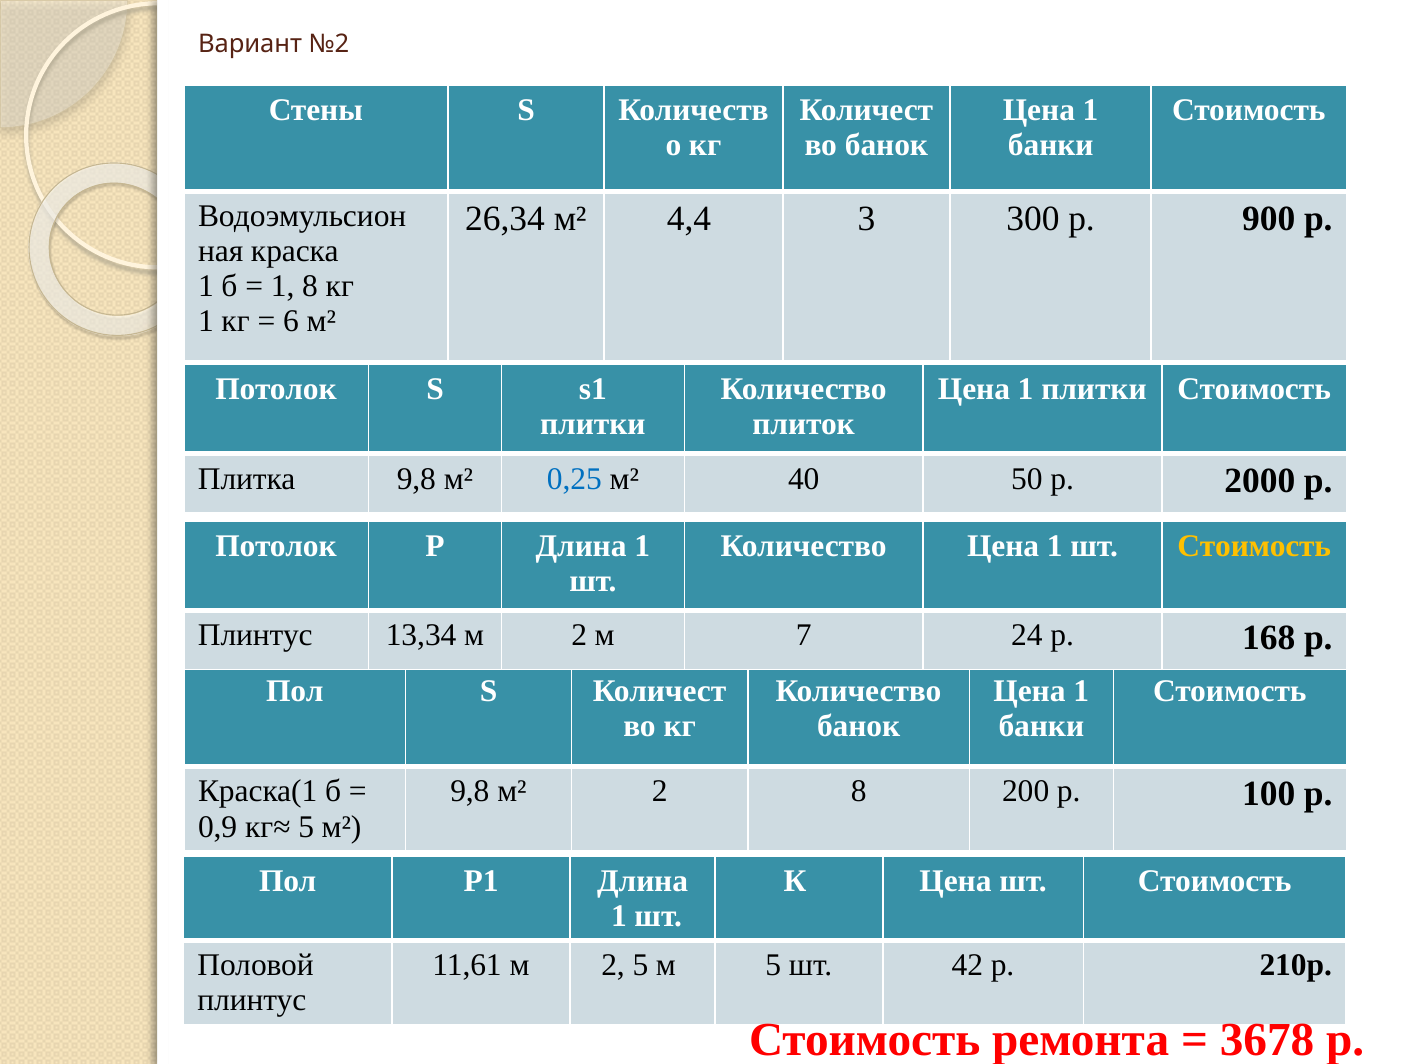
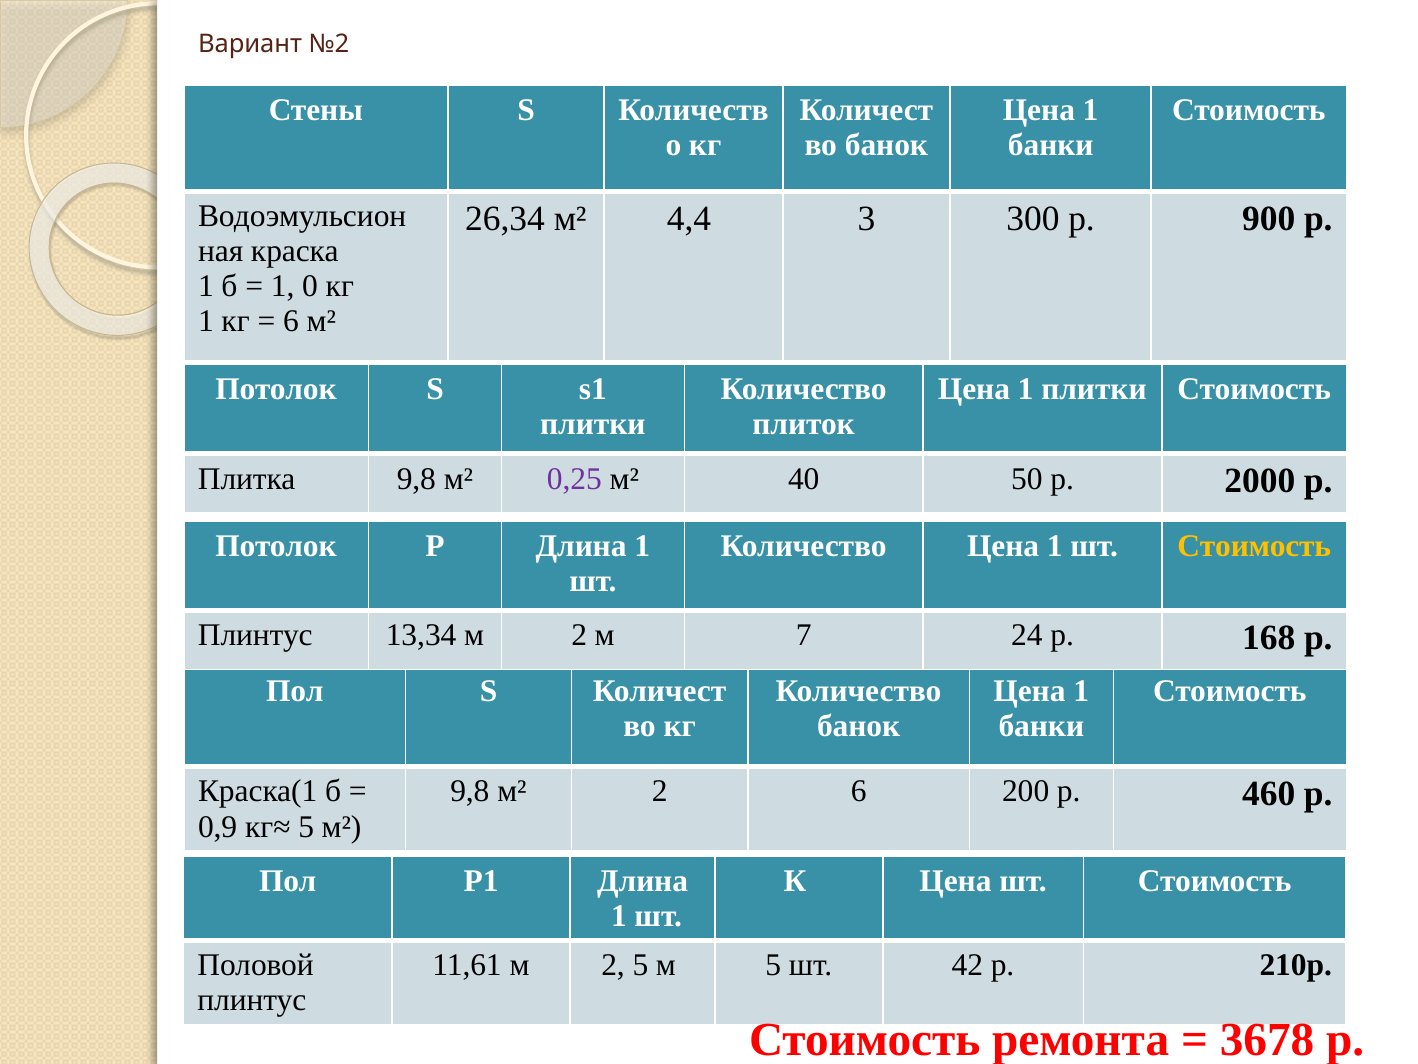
1 8: 8 -> 0 (310, 286)
0,25 colour: blue -> purple (574, 478)
2 8: 8 -> 6 (859, 791)
100: 100 -> 460 (1269, 793)
